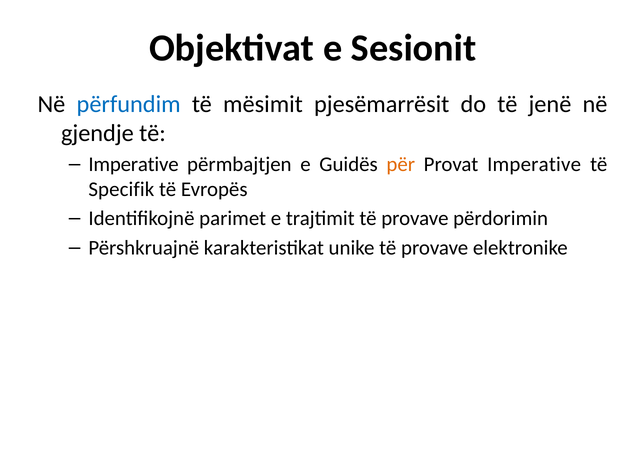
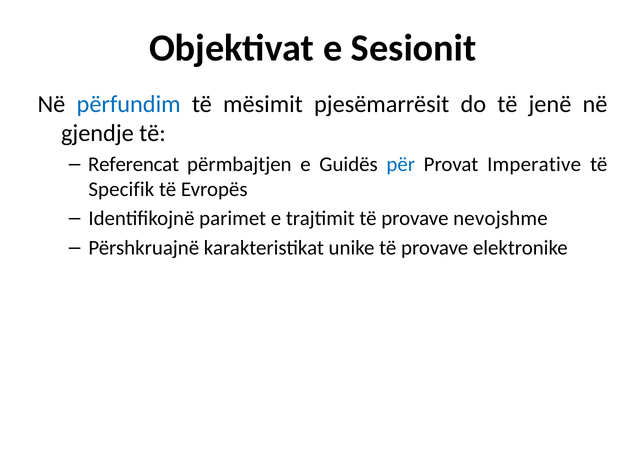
Imperative: Imperative -> Referencat (134, 164)
për colour: orange -> blue (401, 164)
përdorimin: përdorimin -> nevojshme (500, 218)
